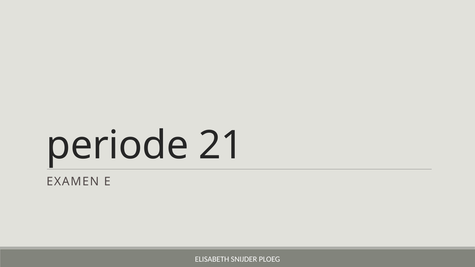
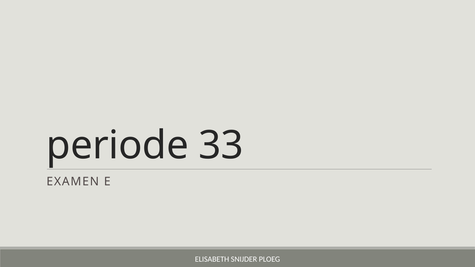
21: 21 -> 33 (221, 146)
